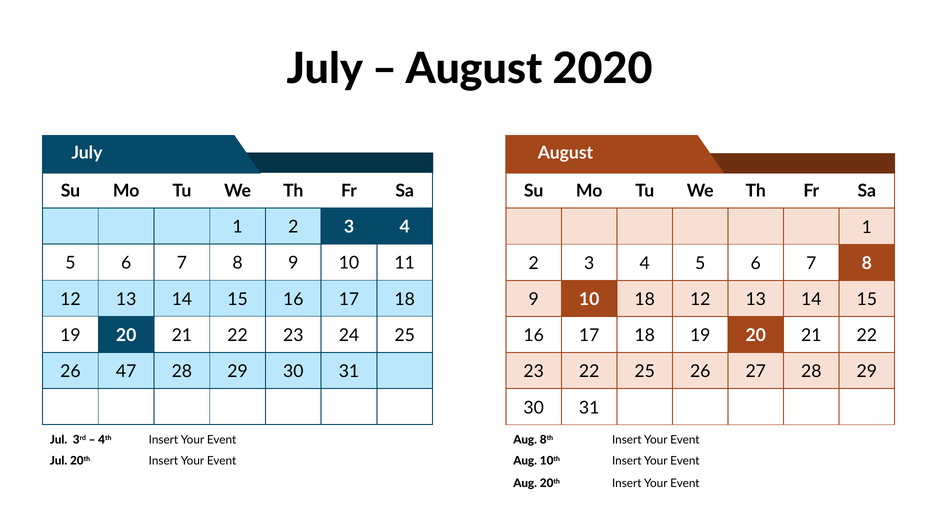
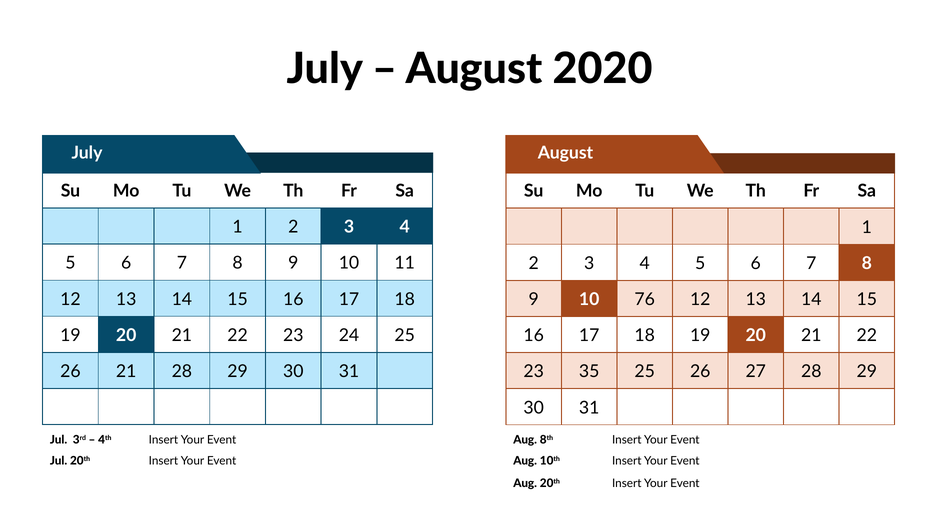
10 18: 18 -> 76 (645, 299)
26 47: 47 -> 21 (126, 371)
23 22: 22 -> 35 (589, 371)
